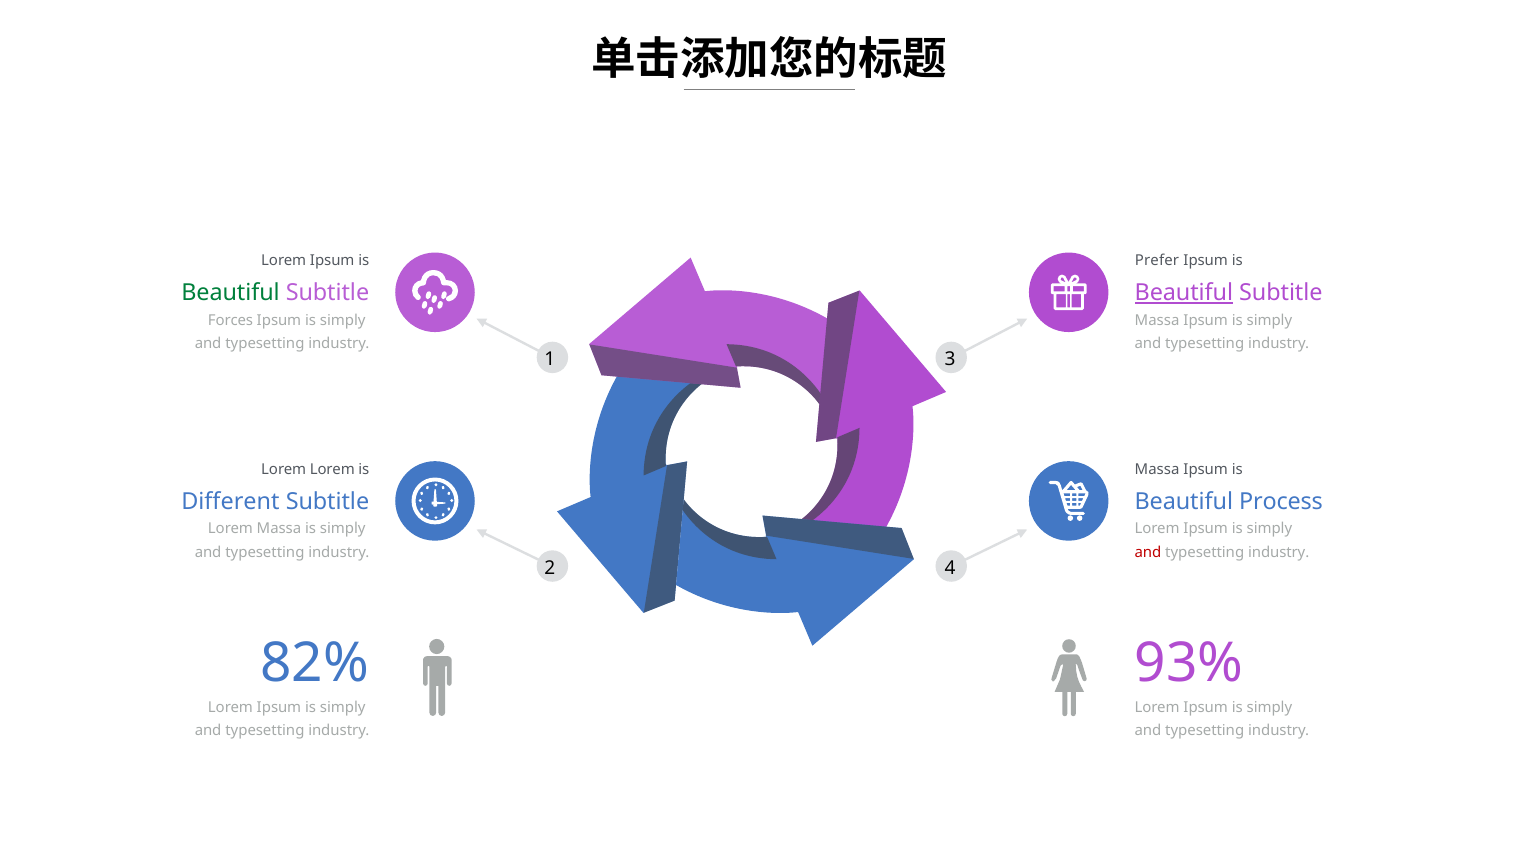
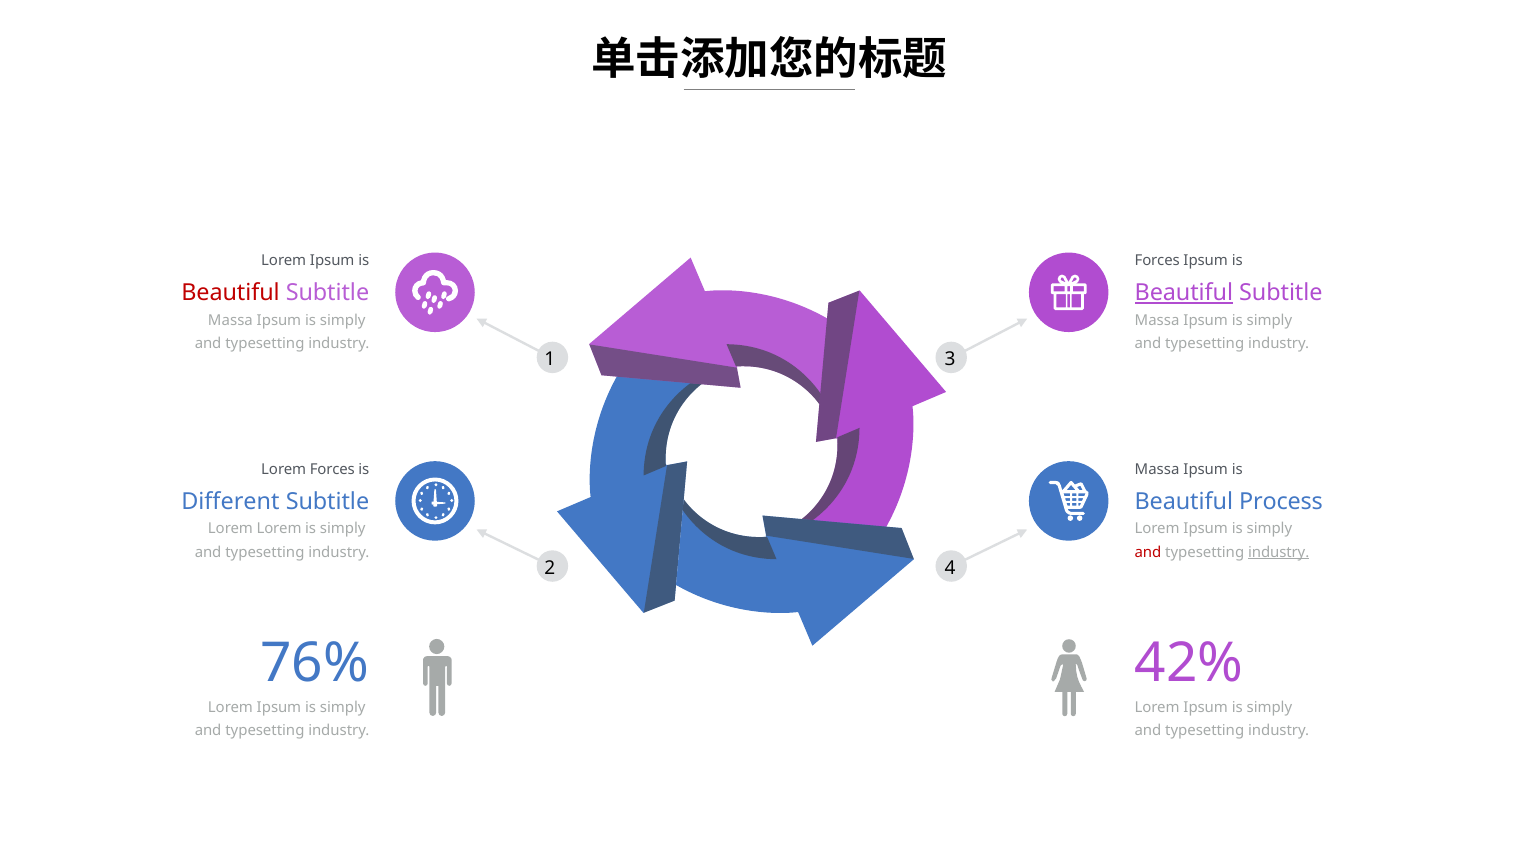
Prefer: Prefer -> Forces (1157, 261)
Beautiful colour: green -> red (230, 293)
Forces: Forces -> Massa (230, 320)
Lorem Lorem: Lorem -> Forces (332, 469)
Lorem Massa: Massa -> Lorem (279, 529)
industry underline: none -> present (1279, 552)
82%: 82% -> 76% (315, 663)
93%: 93% -> 42% (1189, 663)
